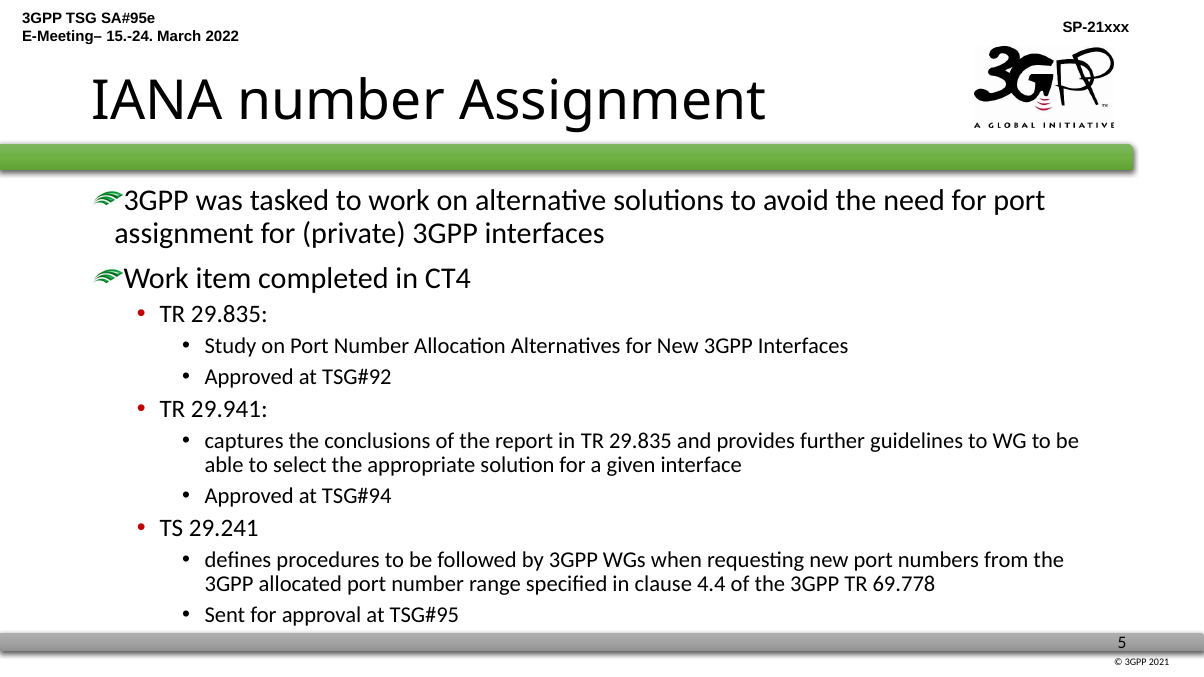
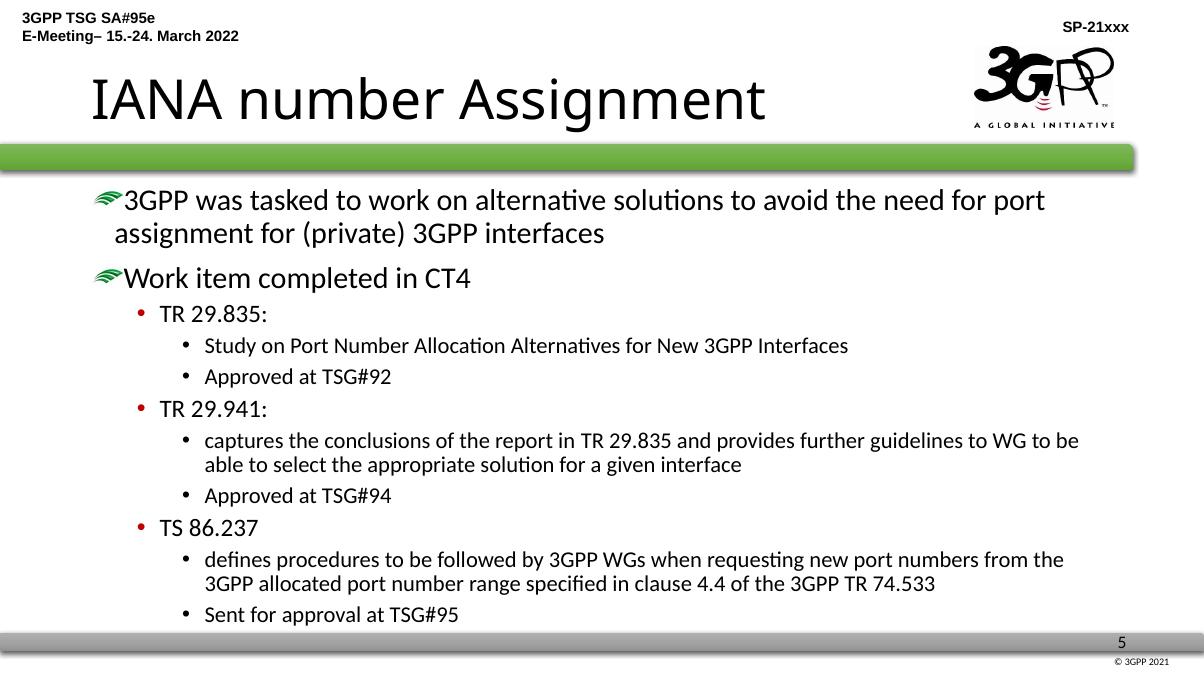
29.241: 29.241 -> 86.237 (224, 528)
69.778: 69.778 -> 74.533 (904, 585)
